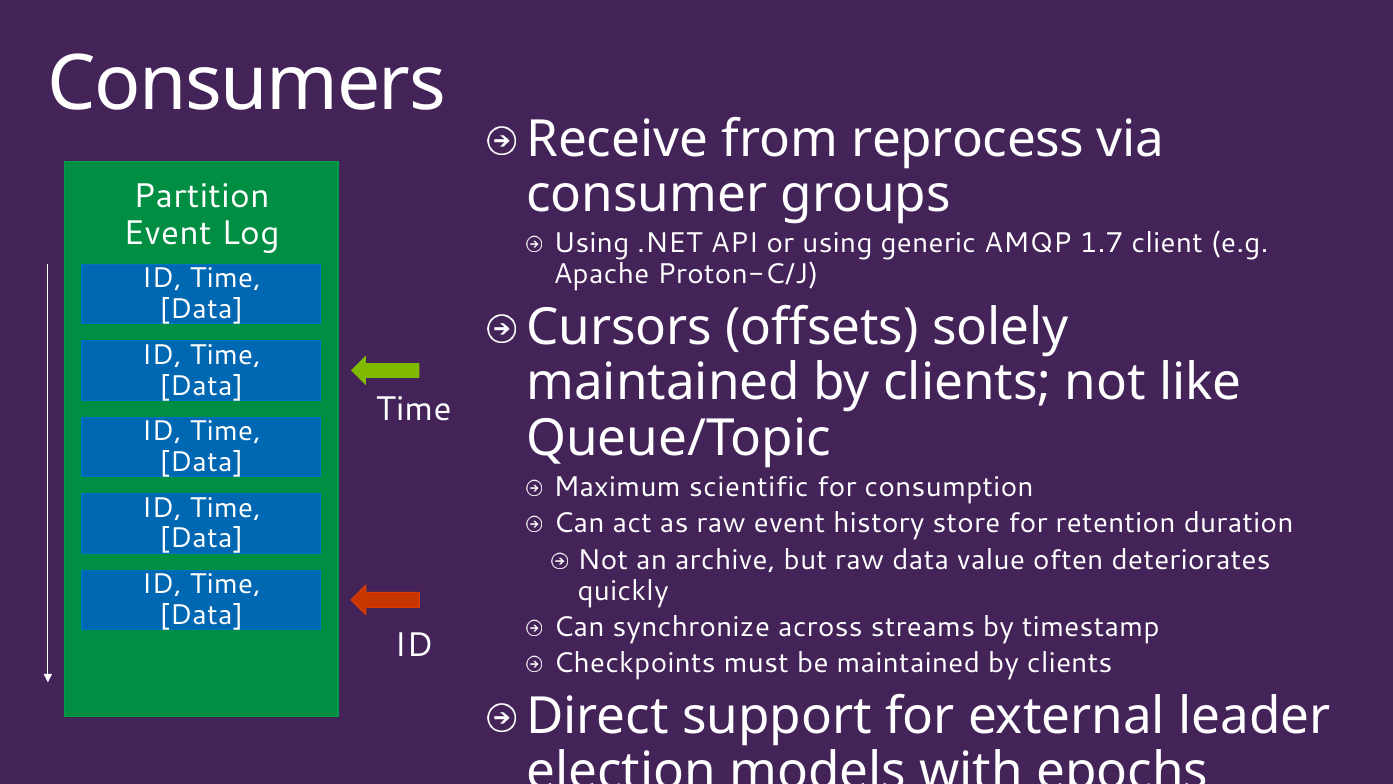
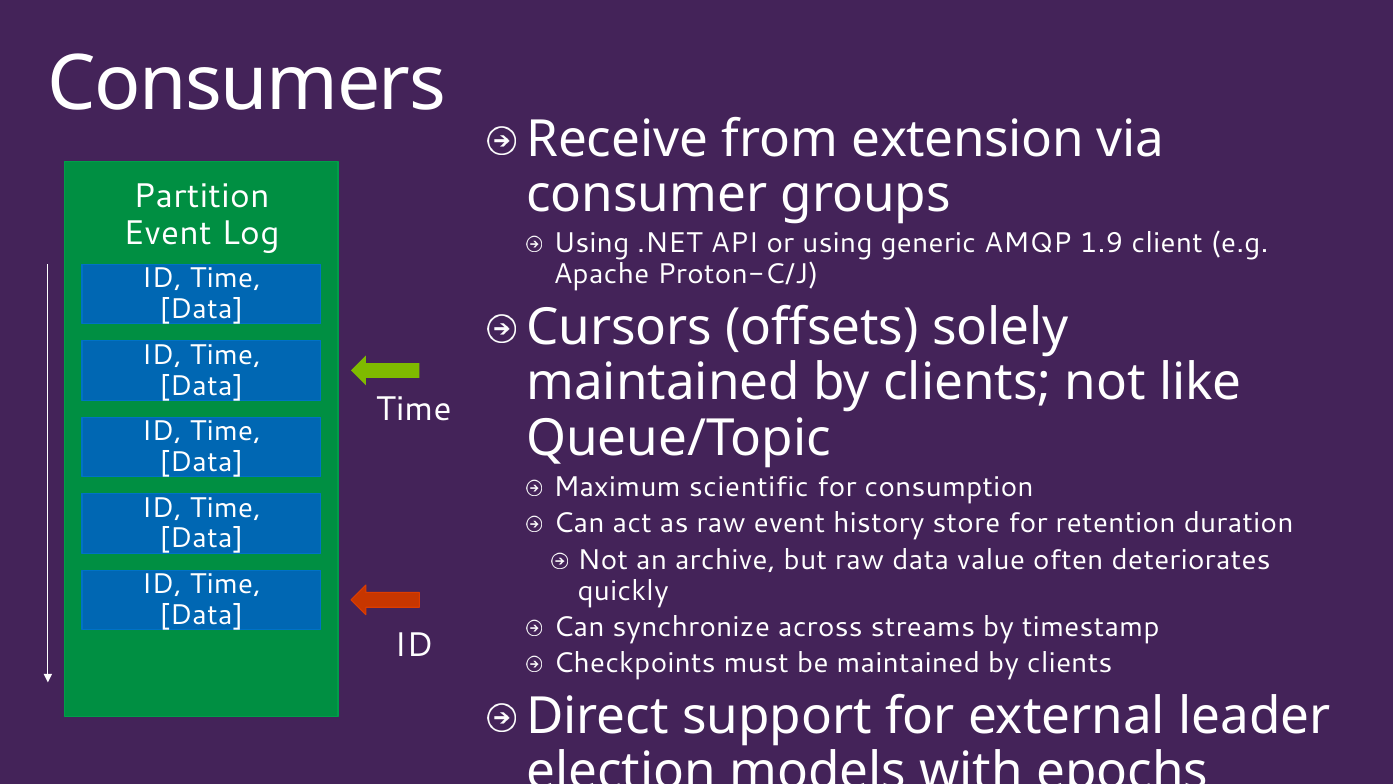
reprocess: reprocess -> extension (968, 139)
1.7: 1.7 -> 1.9 (1102, 243)
